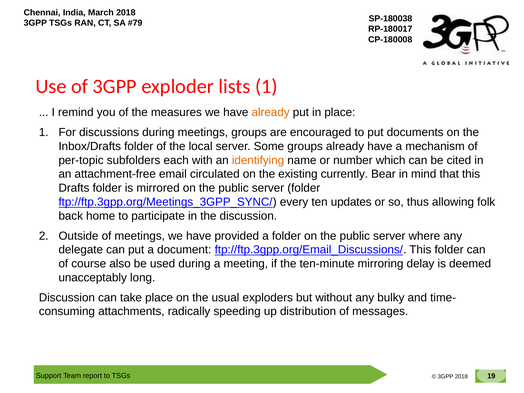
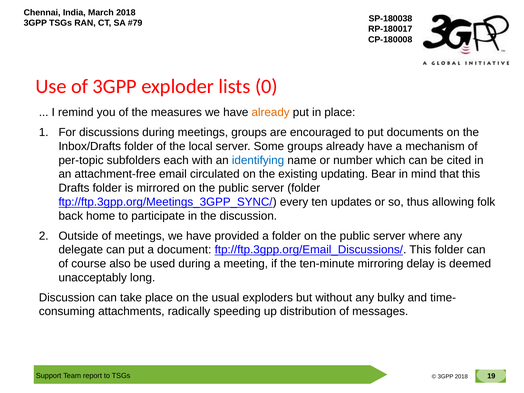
lists 1: 1 -> 0 (266, 87)
identifying colour: orange -> blue (258, 160)
currently: currently -> updating (344, 174)
